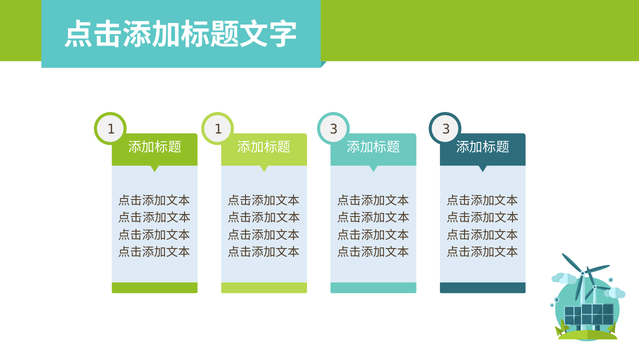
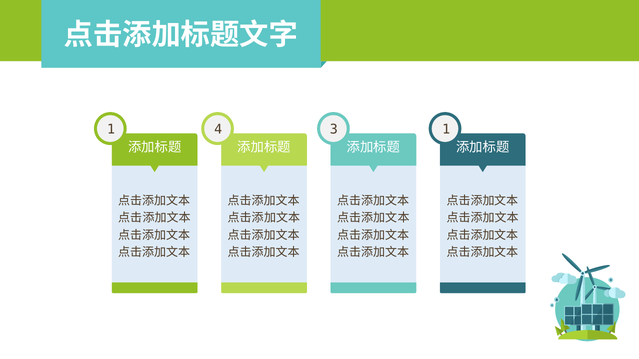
1 1: 1 -> 4 (218, 129)
3 3: 3 -> 1 (446, 129)
